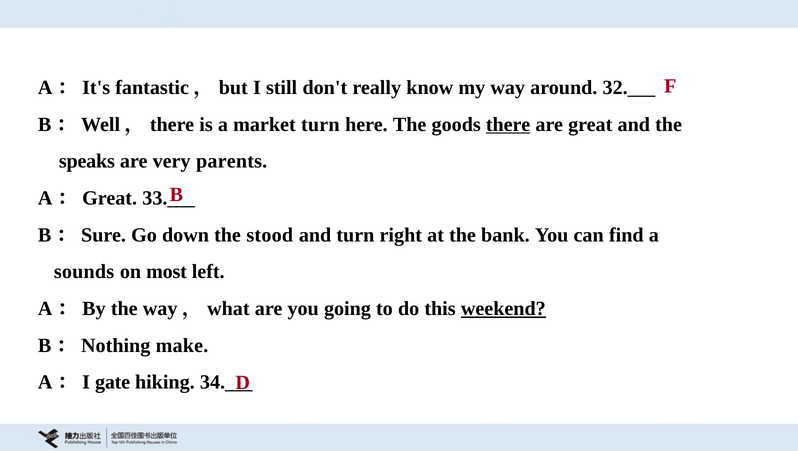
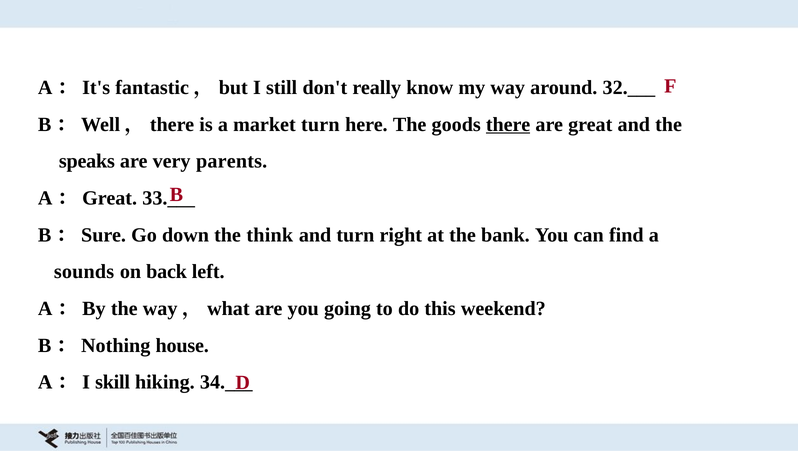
stood: stood -> think (270, 235)
most: most -> back (167, 272)
weekend underline: present -> none (503, 309)
make: make -> house (182, 346)
gate: gate -> skill (113, 383)
